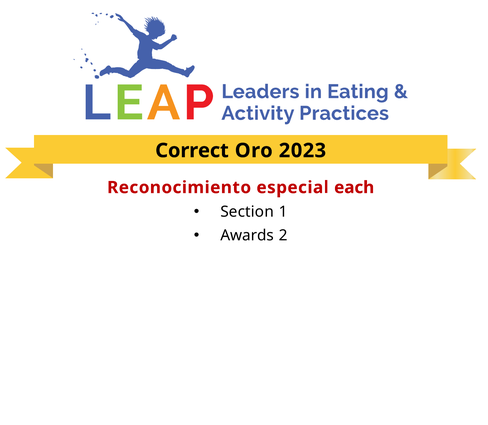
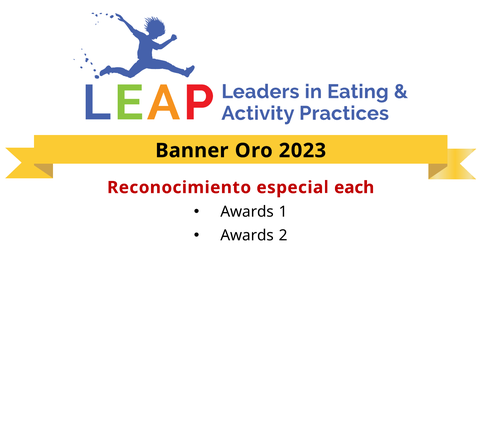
Correct: Correct -> Banner (192, 150)
Section: Section -> Awards (247, 212)
